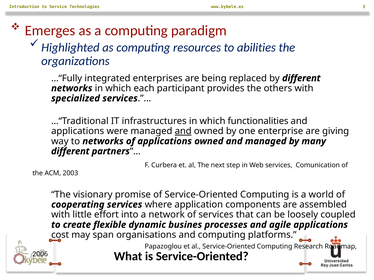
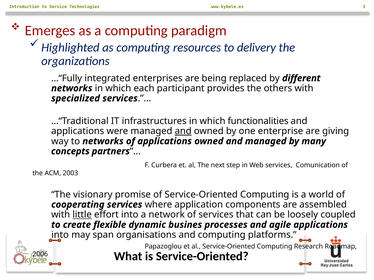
abilities: abilities -> delivery (256, 48)
different: different -> concepts (70, 152)
little underline: none -> present (82, 215)
cost: cost -> into (60, 235)
